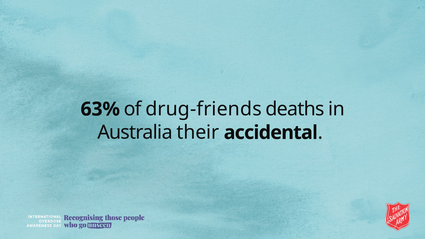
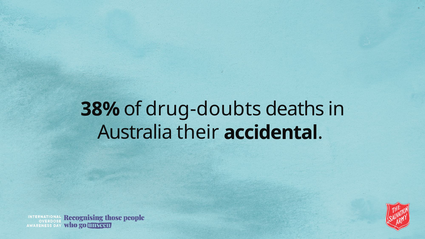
63%: 63% -> 38% (100, 109)
drug-friends: drug-friends -> drug-doubts (204, 109)
